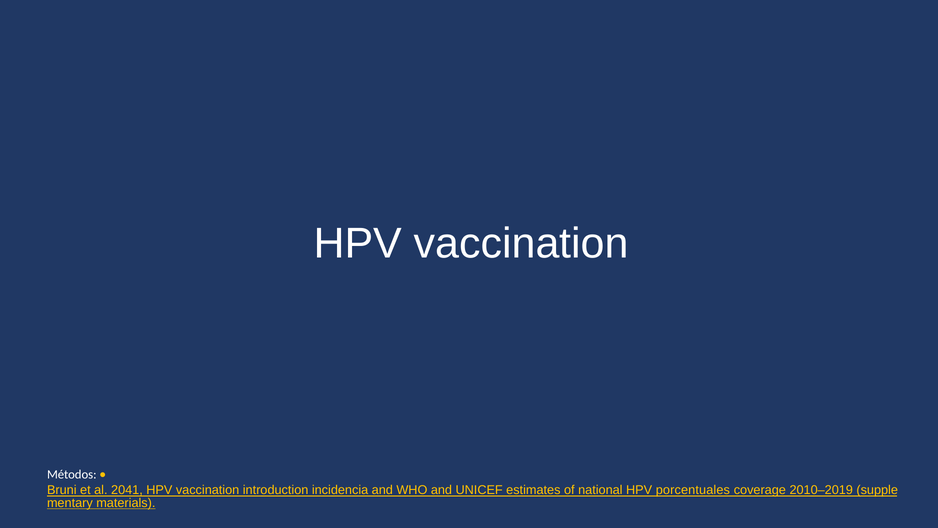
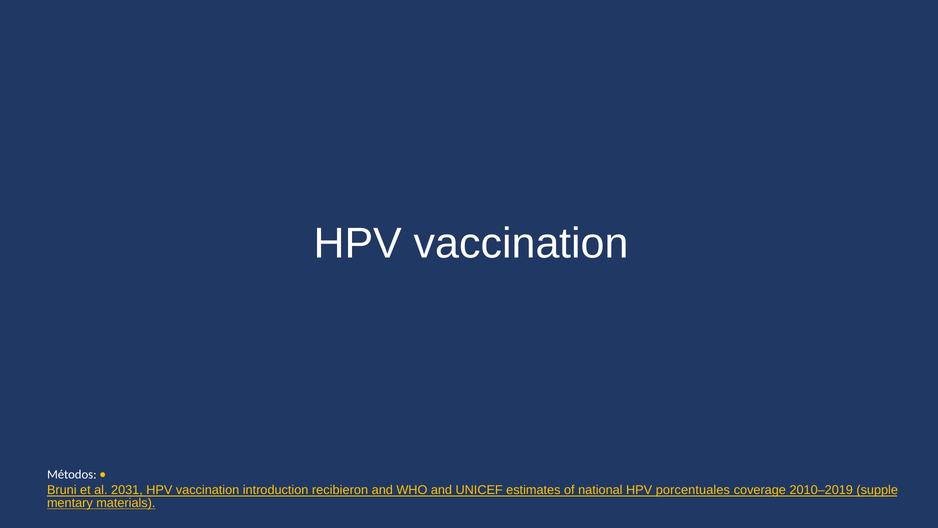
2041: 2041 -> 2031 (127, 490)
incidencia: incidencia -> recibieron (340, 490)
